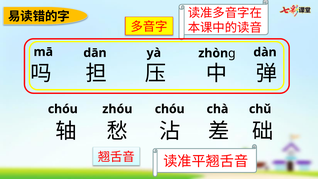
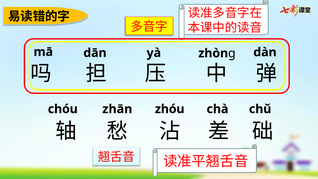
zhóu: zhóu -> zhān (117, 109)
chóu: chóu -> zhóu (170, 109)
